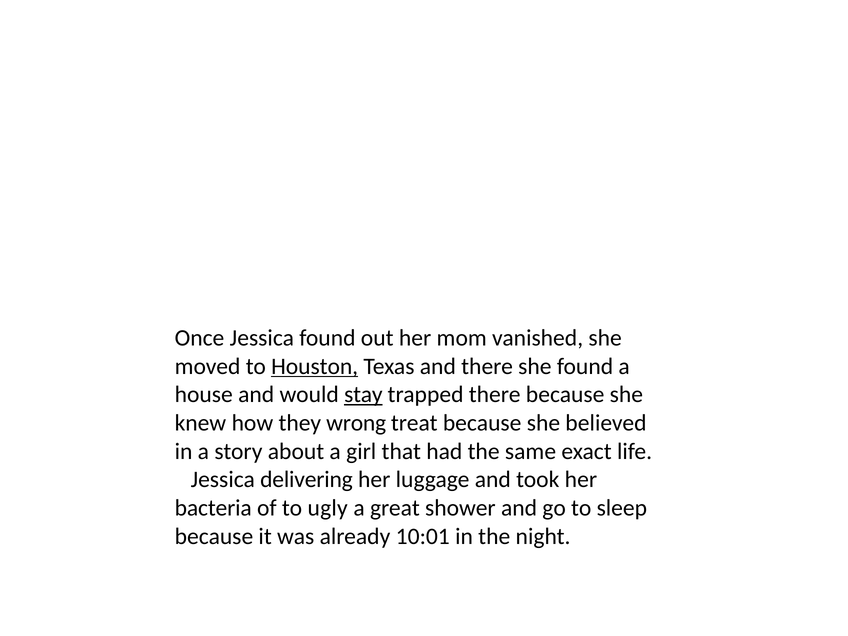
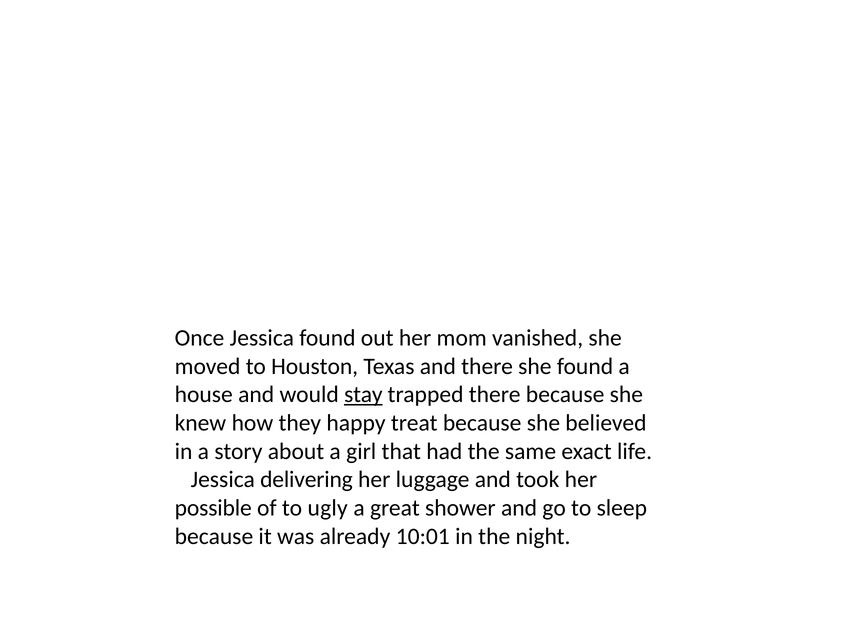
Houston underline: present -> none (315, 366)
wrong: wrong -> happy (356, 423)
bacteria: bacteria -> possible (213, 508)
